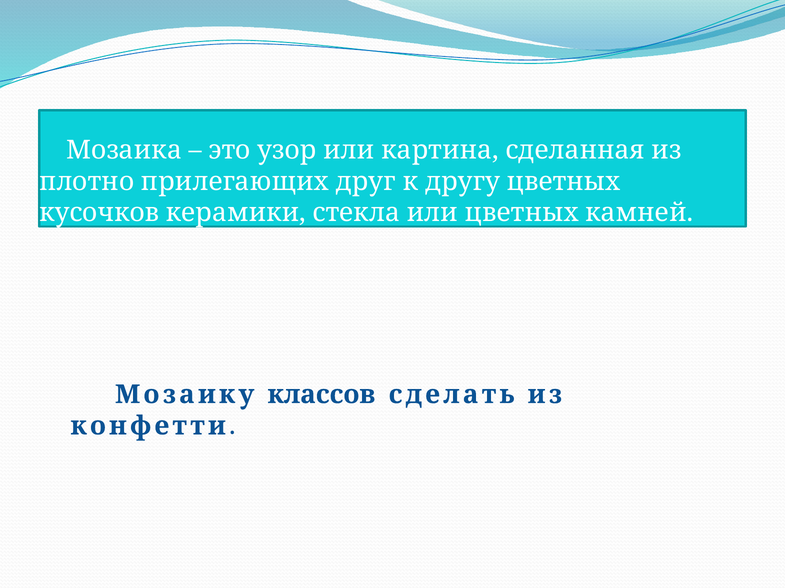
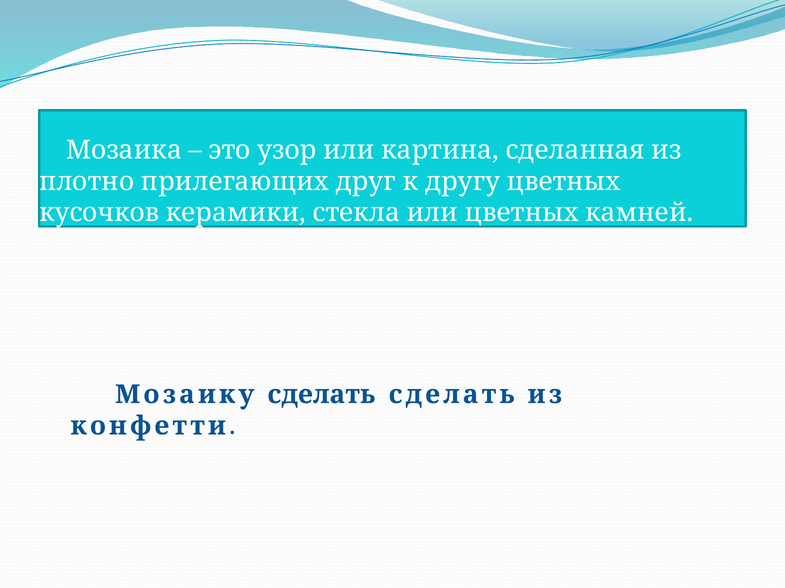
Мозаику классов: классов -> сделать (321, 395)
